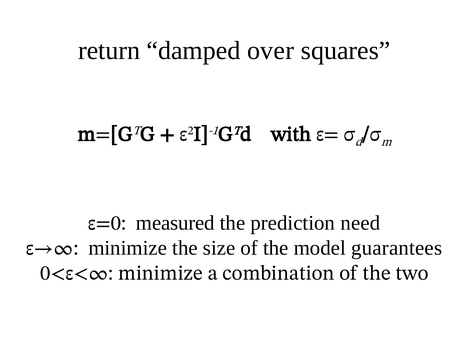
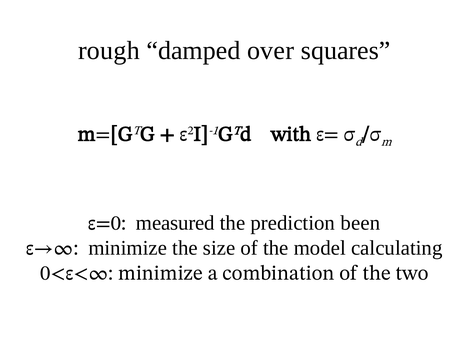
return: return -> rough (109, 51)
need: need -> been (360, 223)
guarantees: guarantees -> calculating (397, 248)
